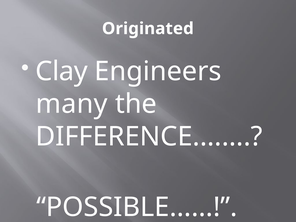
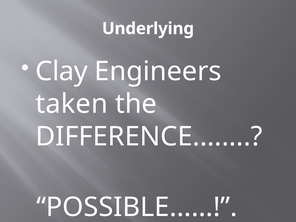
Originated: Originated -> Underlying (148, 29)
many: many -> taken (72, 104)
